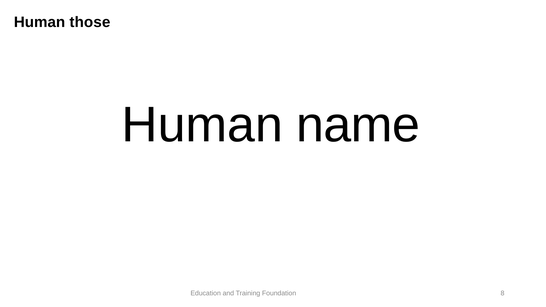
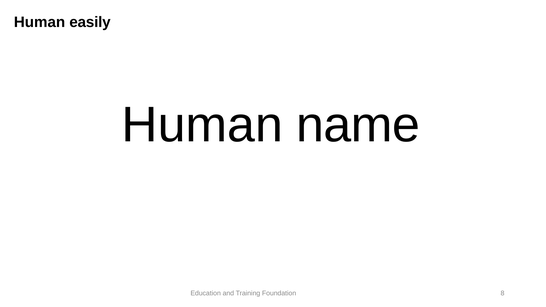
those: those -> easily (90, 22)
